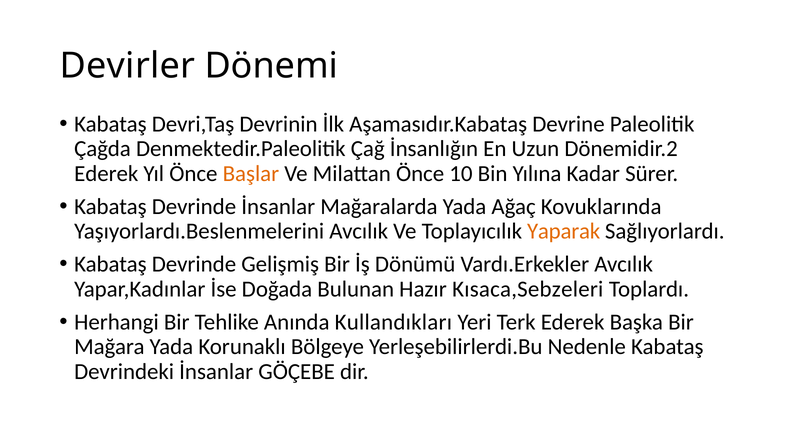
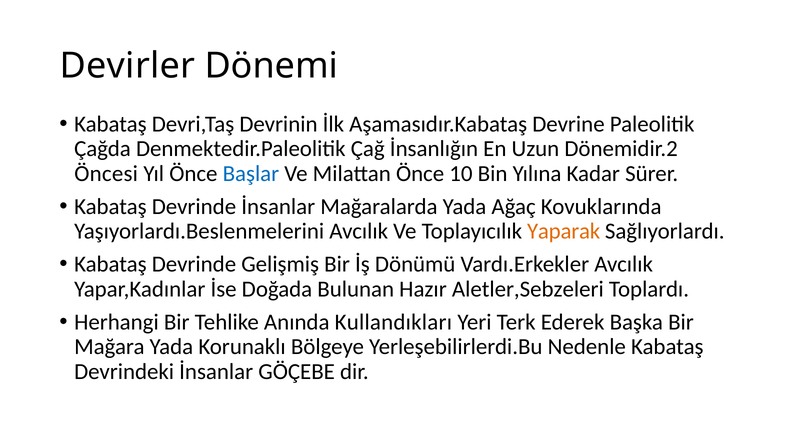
Ederek: Ederek -> Öncesi (106, 174)
Başlar colour: orange -> blue (251, 174)
Kısaca,Sebzeleri: Kısaca,Sebzeleri -> Aletler,Sebzeleri (528, 289)
